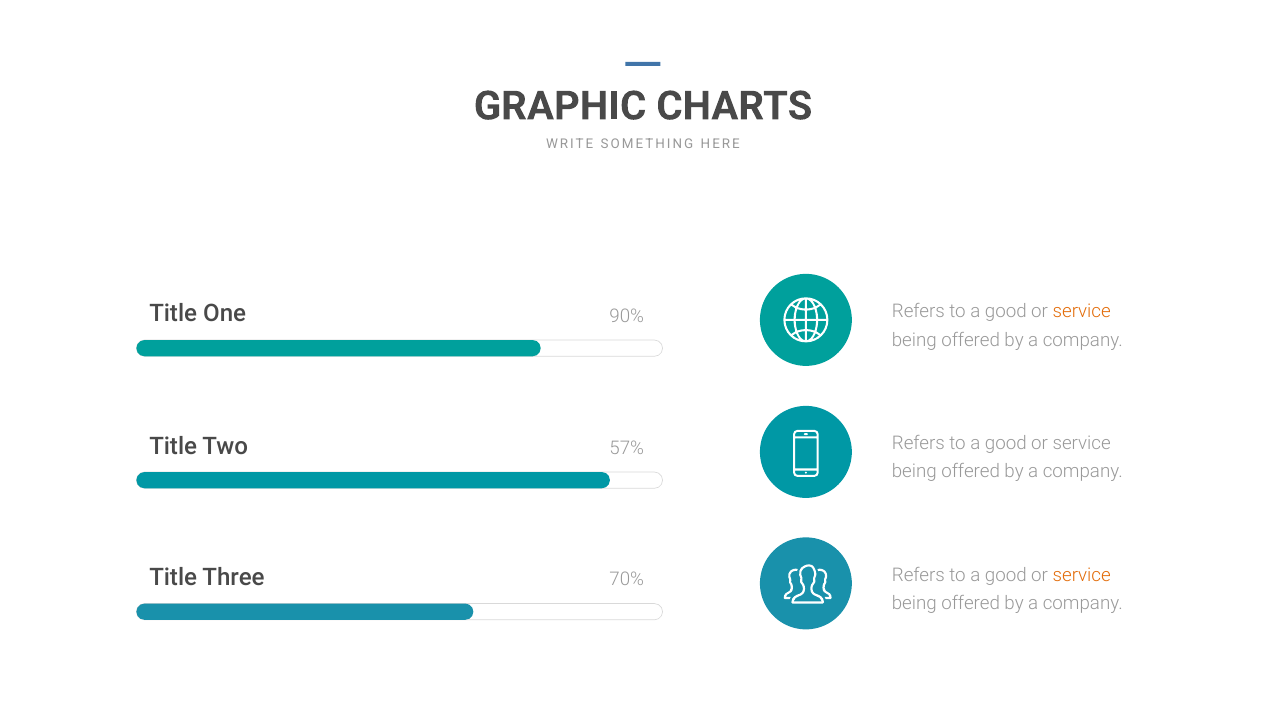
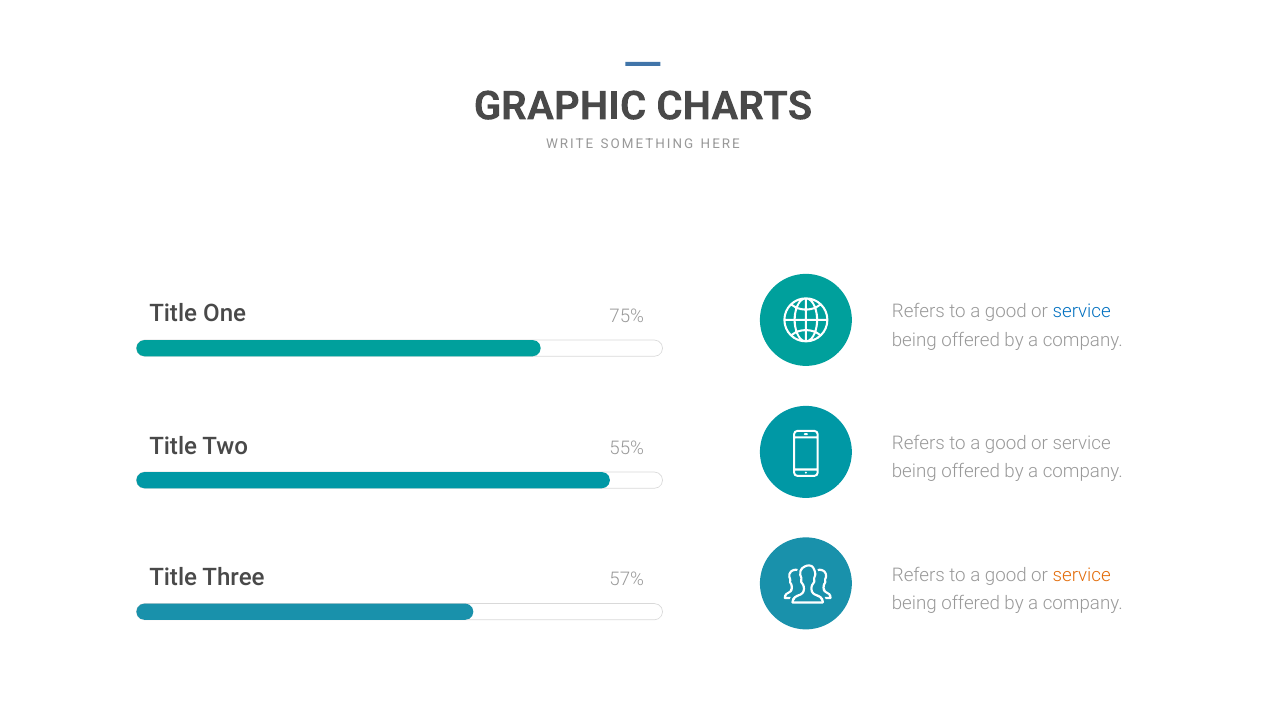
service colour: orange -> blue (1082, 311)
90%: 90% -> 75% (627, 316)
57%: 57% -> 55% (627, 448)
70%: 70% -> 57% (627, 579)
